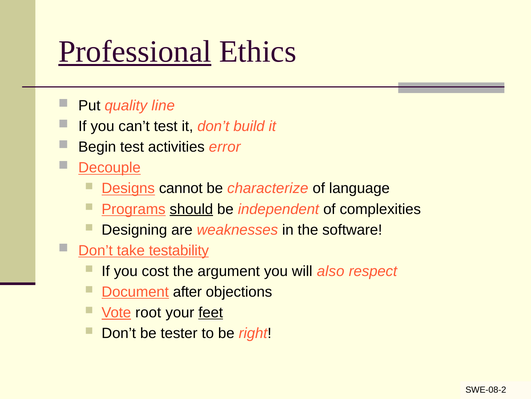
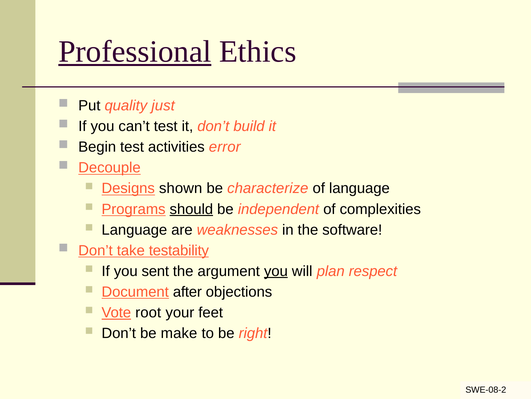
line: line -> just (163, 105)
cannot: cannot -> shown (181, 188)
Designing: Designing -> Language (134, 229)
cost: cost -> sent (155, 271)
you underline: none -> present (276, 271)
also: also -> plan (331, 271)
feet underline: present -> none (211, 312)
tester: tester -> make (179, 333)
